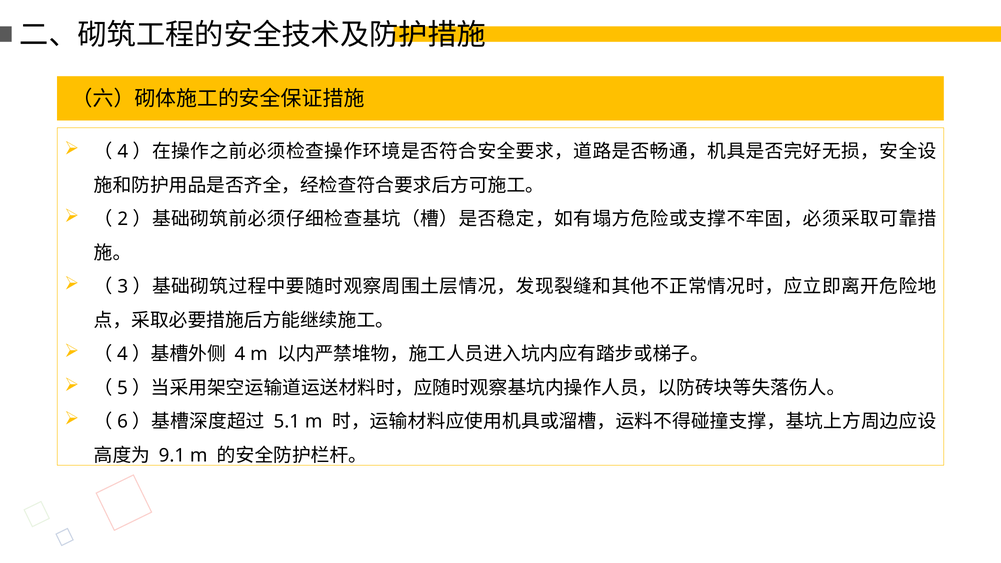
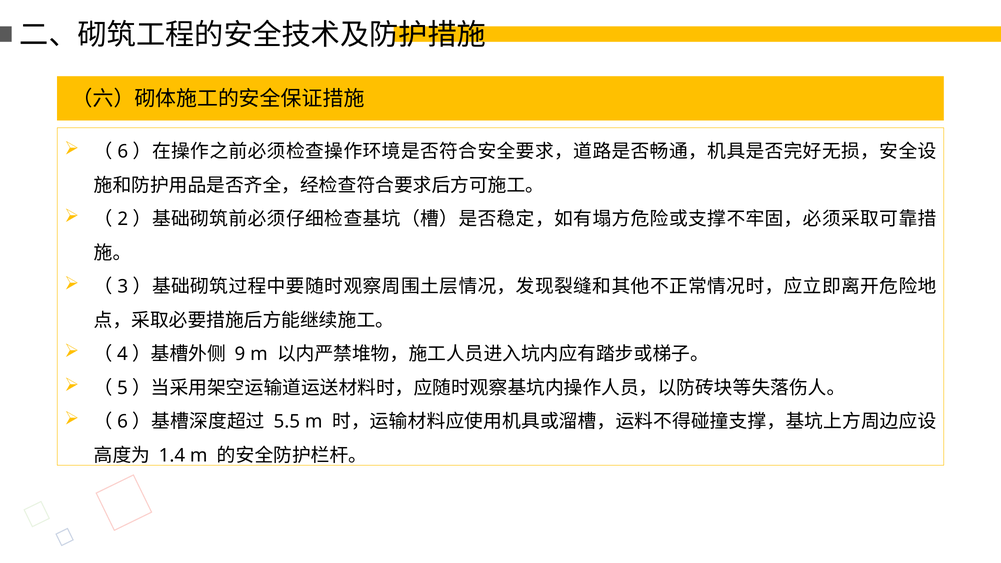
4: 4 -> 6 (123, 152)
4: 4 -> 9 (240, 354)
5.1: 5.1 -> 5.5 (287, 422)
9.1: 9.1 -> 1.4 (172, 456)
